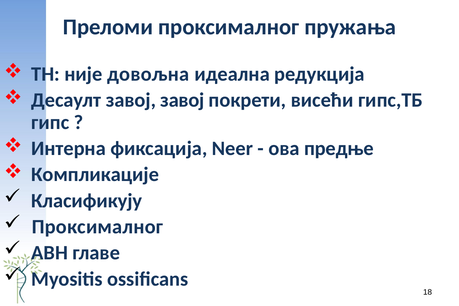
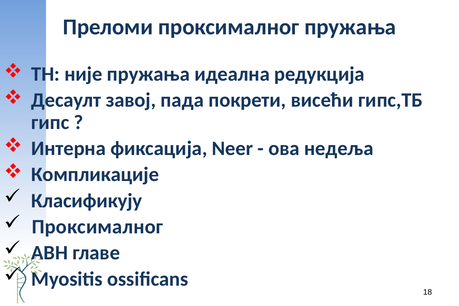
није довољна: довољна -> пружања (148, 74)
завој завој: завој -> пада (182, 100)
предње: предње -> недеља (339, 148)
